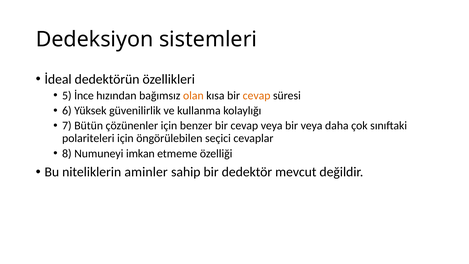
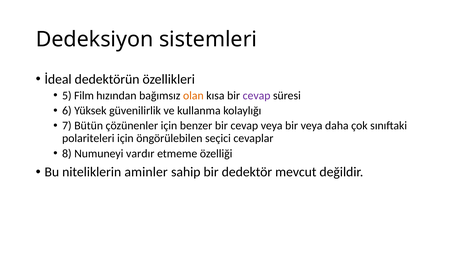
İnce: İnce -> Film (84, 95)
cevap colour: orange -> purple (257, 95)
imkan: imkan -> vardır (140, 153)
